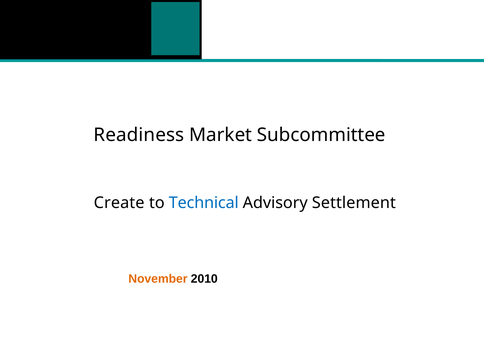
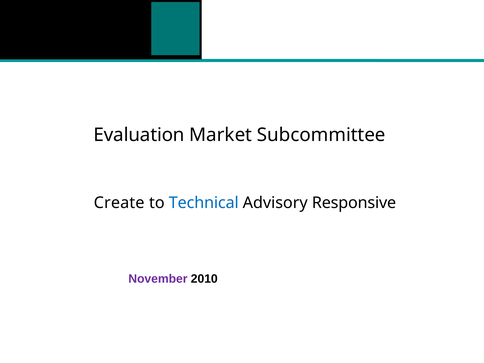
Readiness: Readiness -> Evaluation (139, 135)
Settlement: Settlement -> Responsive (354, 203)
November colour: orange -> purple (158, 279)
